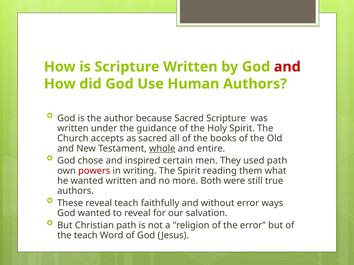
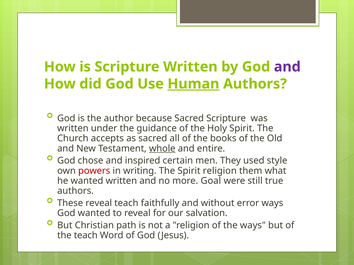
and colour: red -> purple (287, 67)
Human underline: none -> present (193, 84)
used path: path -> style (277, 161)
Spirit reading: reading -> religion (220, 171)
Both: Both -> Goal (211, 181)
the error: error -> ways (253, 226)
